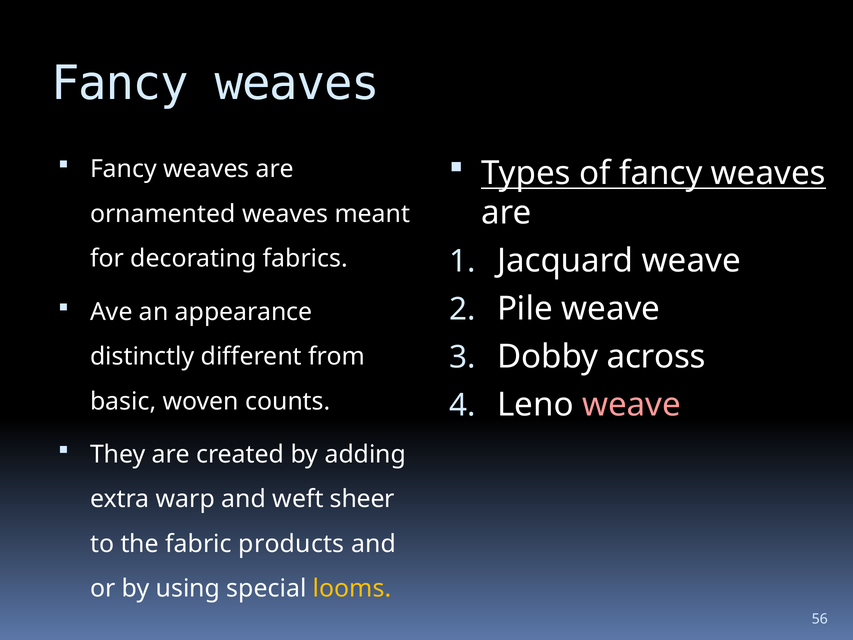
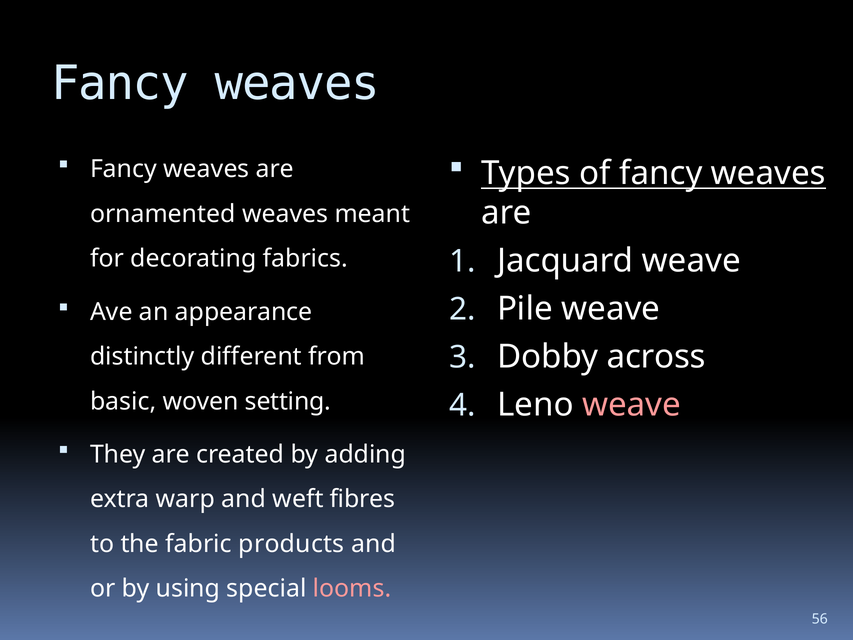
counts: counts -> setting (288, 401)
sheer: sheer -> fibres (362, 499)
looms colour: yellow -> pink (352, 589)
